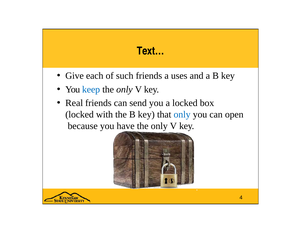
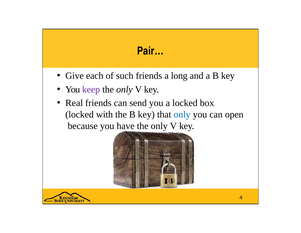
Text…: Text… -> Pair… (150, 51)
uses: uses -> long (179, 76)
keep colour: blue -> purple (91, 89)
